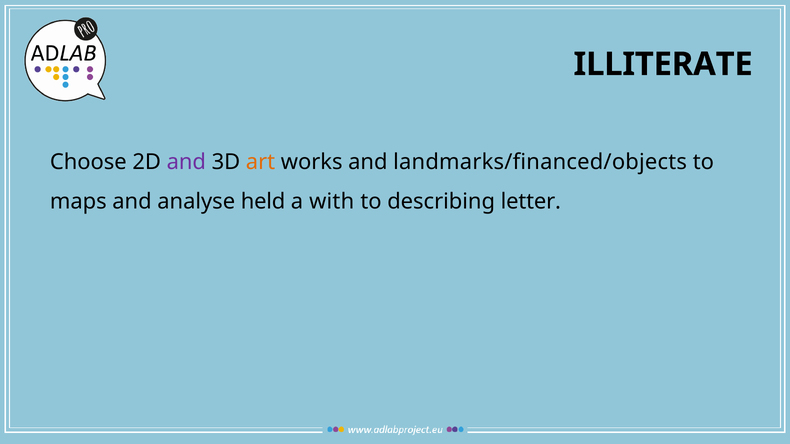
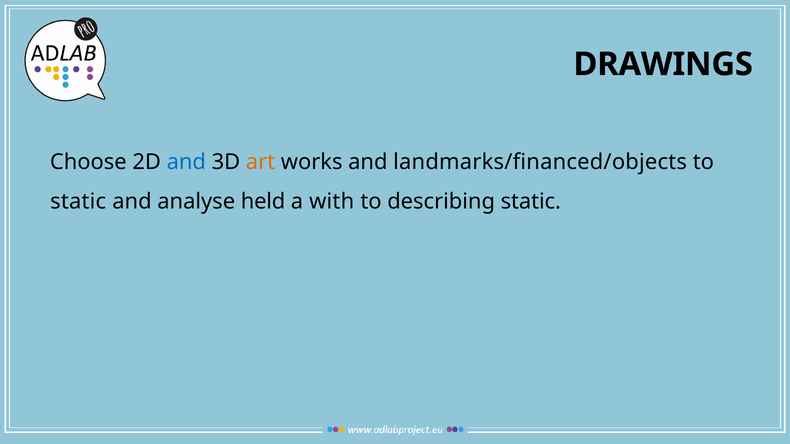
ILLITERATE: ILLITERATE -> DRAWINGS (663, 64)
and colour: purple -> blue (186, 162)
maps: maps -> static (78, 202)
describing letter: letter -> static (531, 202)
